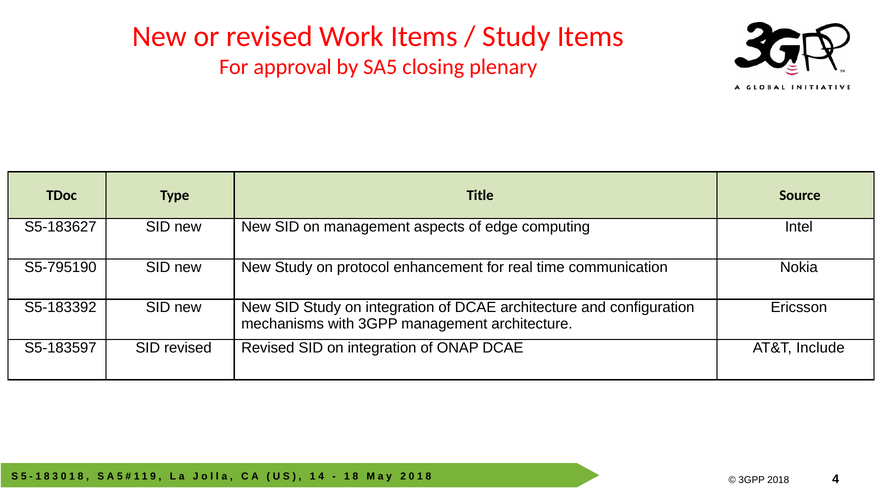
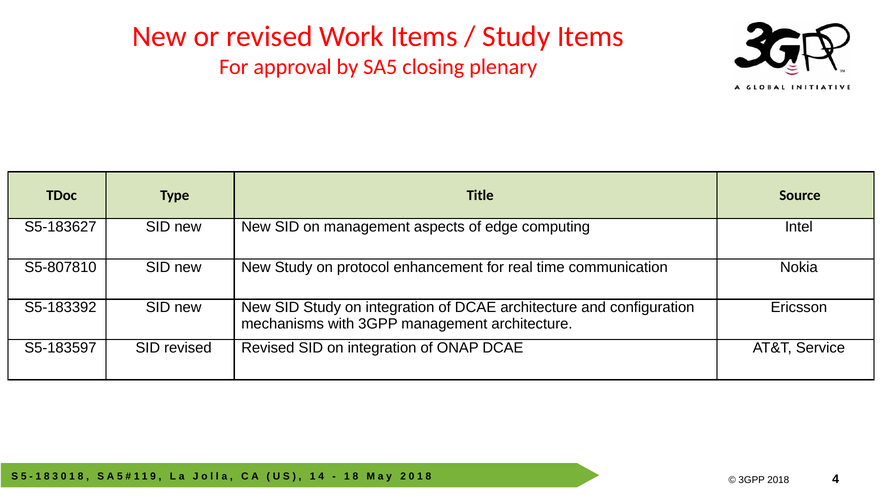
S5-795190: S5-795190 -> S5-807810 (61, 267)
Include: Include -> Service (820, 348)
